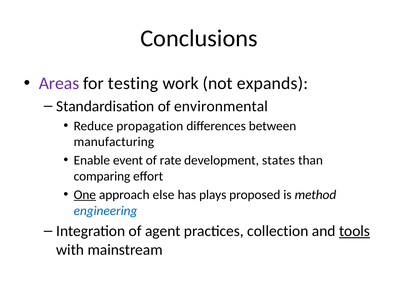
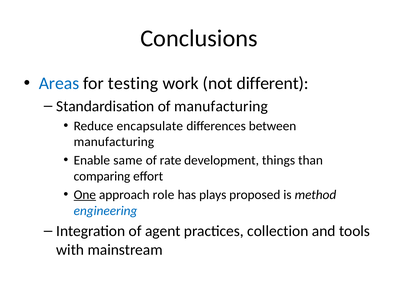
Areas colour: purple -> blue (59, 83)
expands: expands -> different (273, 83)
of environmental: environmental -> manufacturing (221, 106)
propagation: propagation -> encapsulate (150, 126)
event: event -> same (128, 161)
states: states -> things (279, 161)
else: else -> role (163, 195)
tools underline: present -> none (355, 231)
